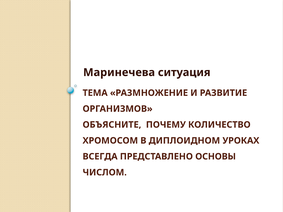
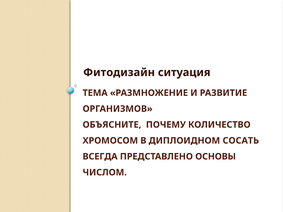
Маринечева: Маринечева -> Фитодизайн (119, 73)
УРОКАХ: УРОКАХ -> СОСАТЬ (241, 141)
